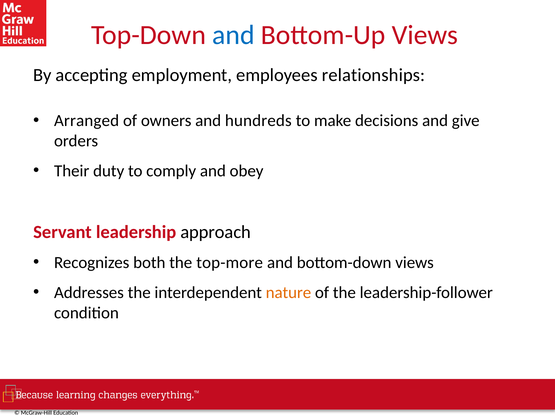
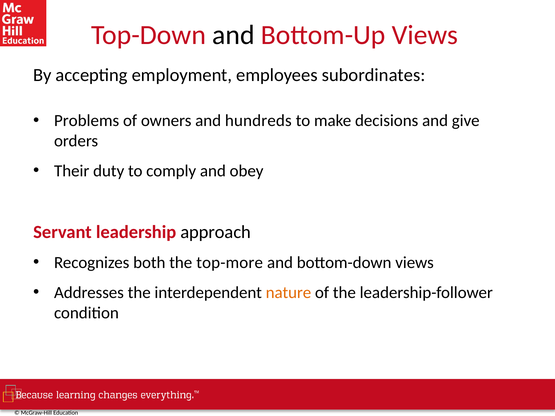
and colour: blue -> black (233, 35)
relationships: relationships -> subordinates (374, 75)
Arranged: Arranged -> Problems (87, 121)
